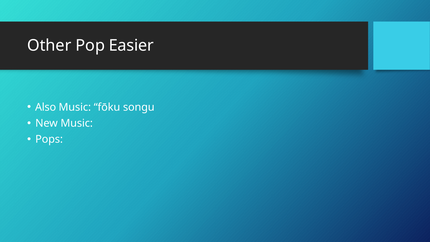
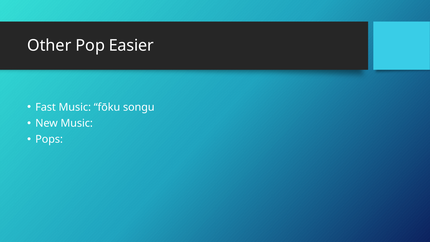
Also: Also -> Fast (46, 107)
